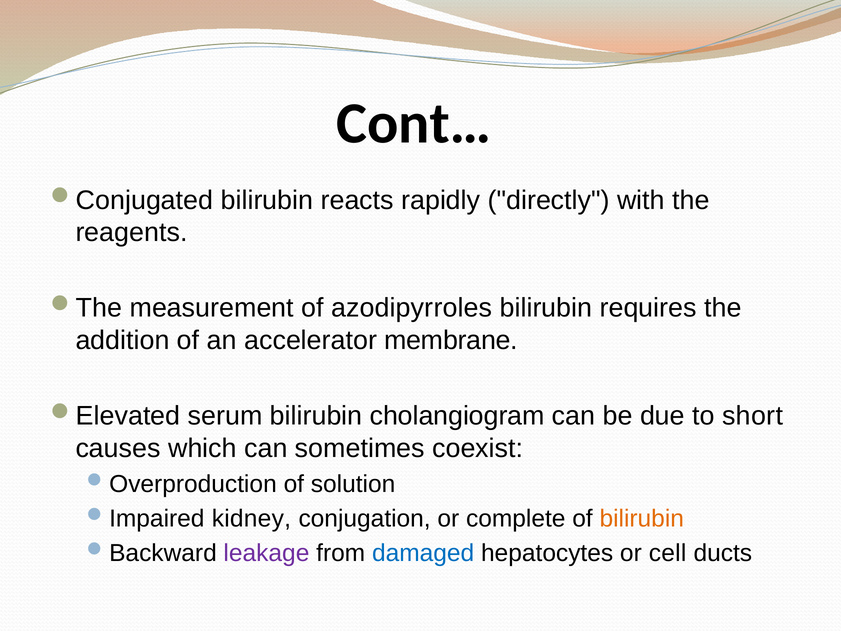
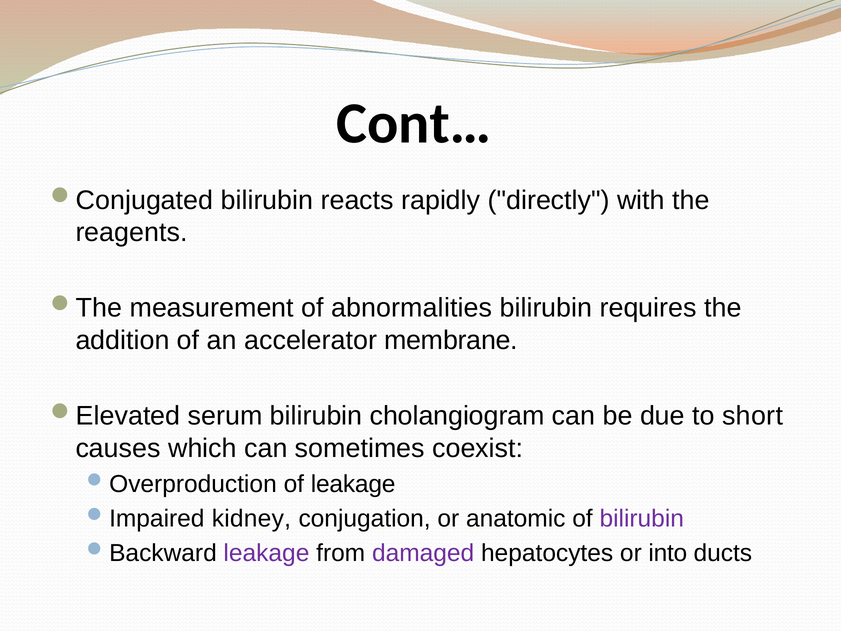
azodipyrroles: azodipyrroles -> abnormalities (412, 308)
of solution: solution -> leakage (353, 484)
complete: complete -> anatomic (516, 518)
bilirubin colour: orange -> purple (642, 518)
damaged colour: blue -> purple (423, 553)
cell: cell -> into (668, 553)
